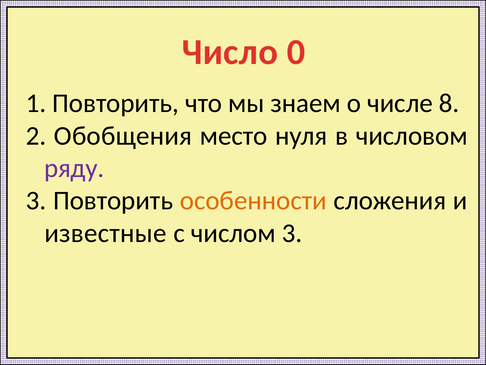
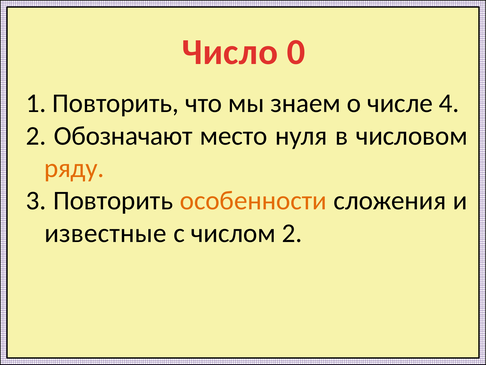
8: 8 -> 4 (449, 103)
Обобщения: Обобщения -> Обозначают (123, 136)
ряду colour: purple -> orange (74, 168)
числом 3: 3 -> 2 (292, 233)
